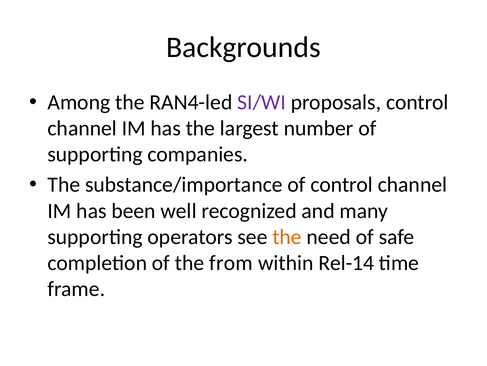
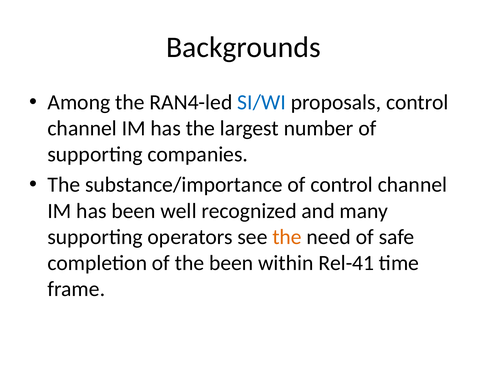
SI/WI colour: purple -> blue (262, 102)
the from: from -> been (231, 262)
Rel-14: Rel-14 -> Rel-41 (346, 262)
